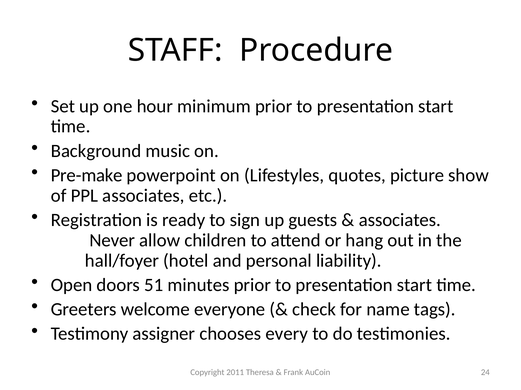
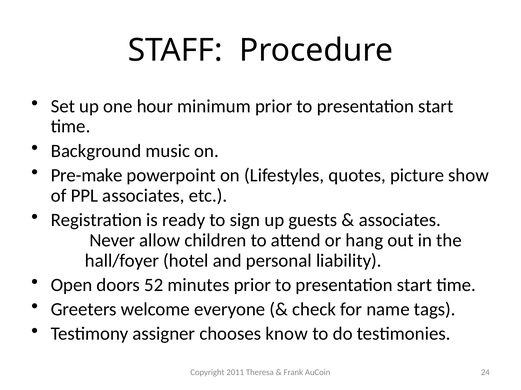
51: 51 -> 52 (154, 285)
every: every -> know (287, 334)
